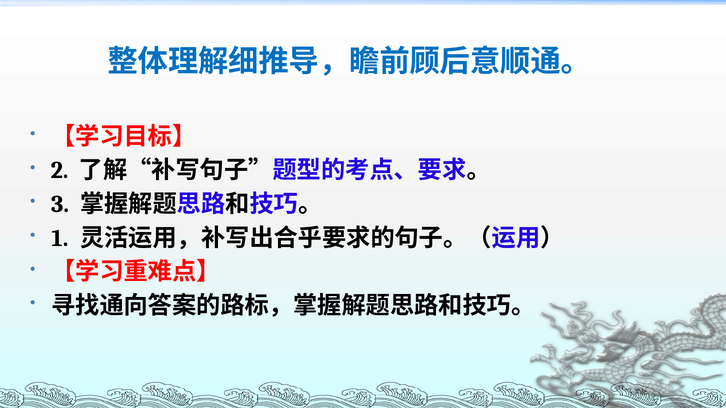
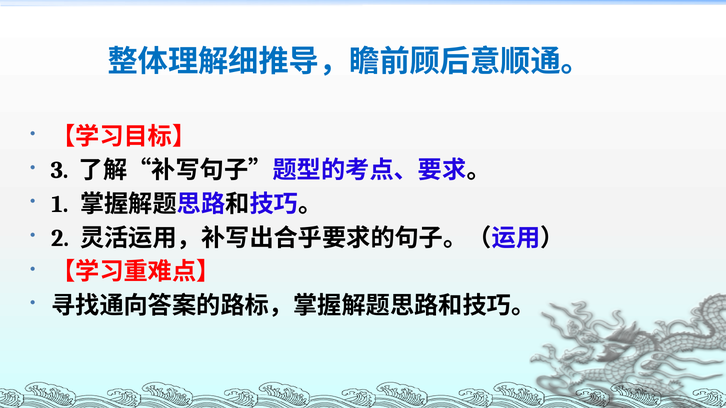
2: 2 -> 3 (60, 171)
3: 3 -> 1 (60, 204)
1: 1 -> 2 (60, 238)
